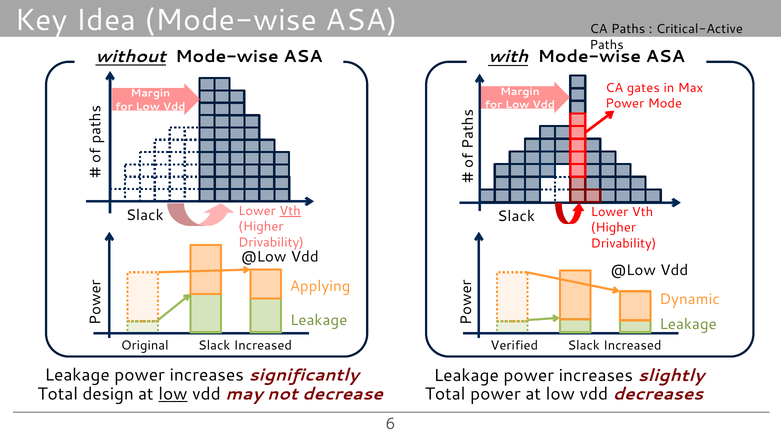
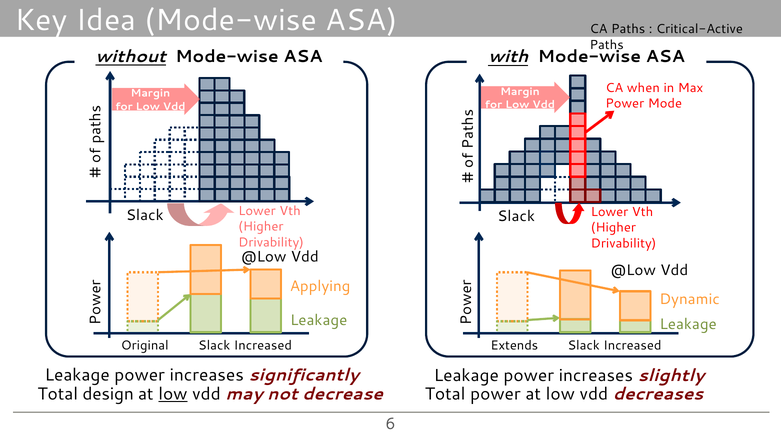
gates: gates -> when (643, 88)
Vth underline: present -> none (290, 211)
Verified: Verified -> Extends (514, 346)
